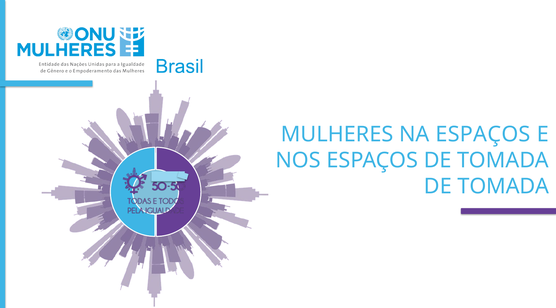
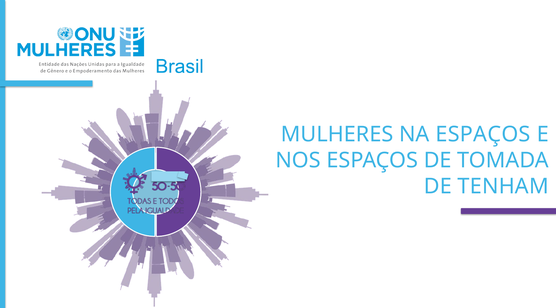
TOMADA: TOMADA -> TENHAM (503, 187)
